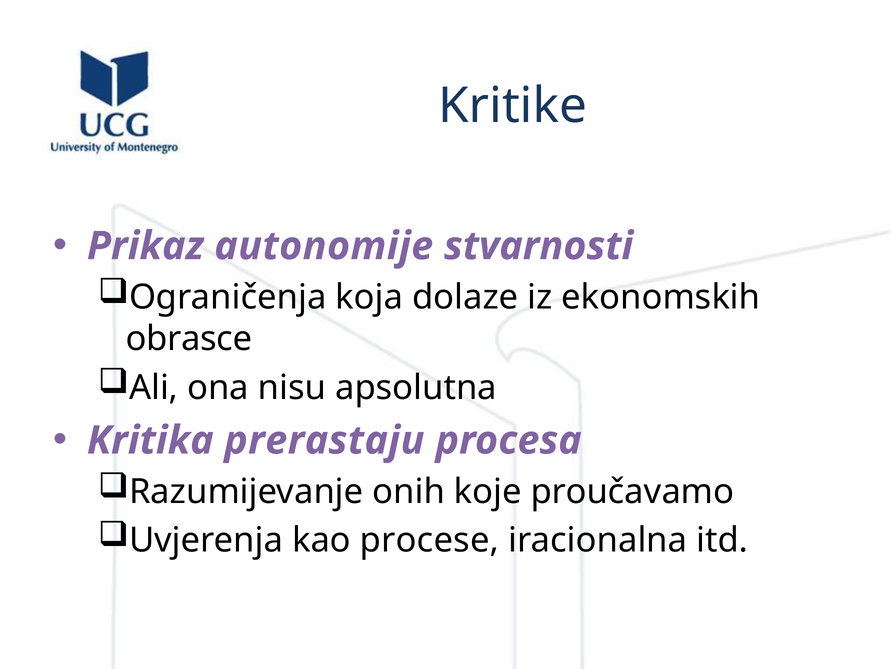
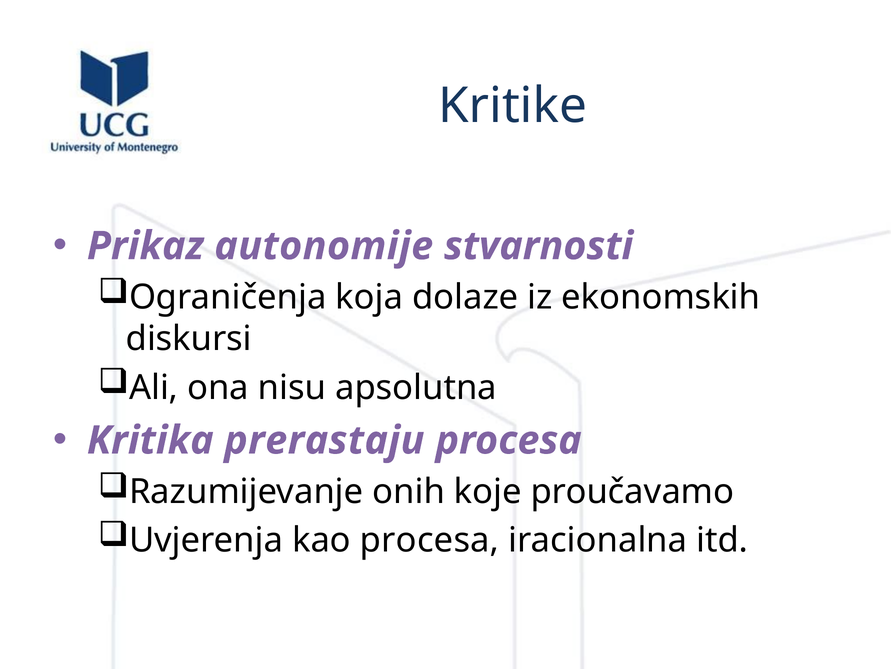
obrasce: obrasce -> diskursi (189, 339)
kao procese: procese -> procesa (430, 540)
